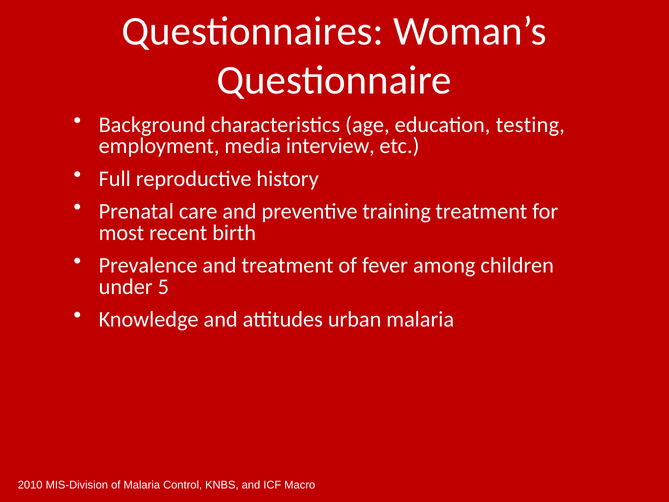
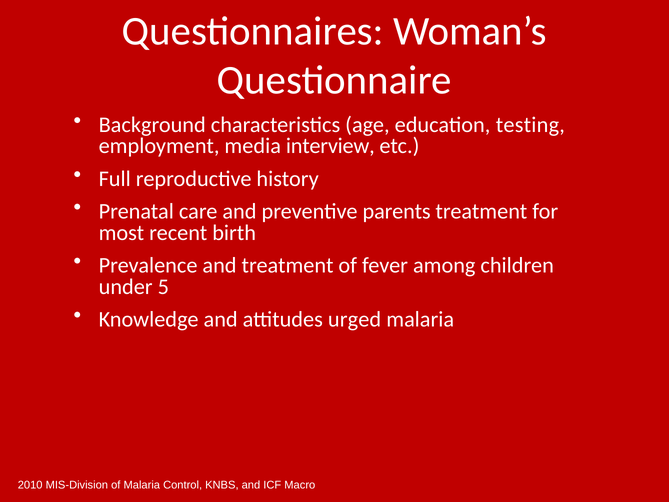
training: training -> parents (397, 211)
urban: urban -> urged (355, 319)
